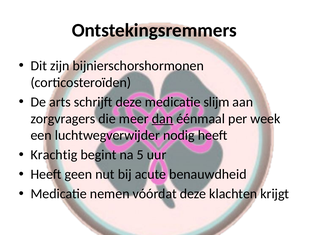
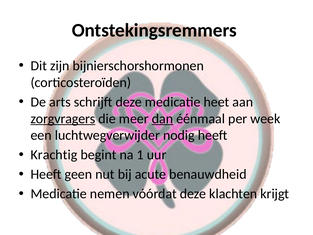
slijm: slijm -> heet (216, 102)
zorgvragers underline: none -> present (63, 119)
5: 5 -> 1 (140, 155)
